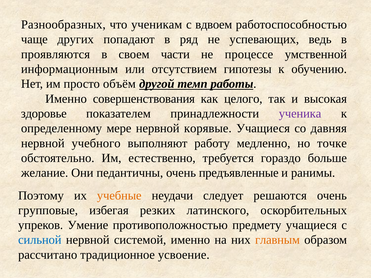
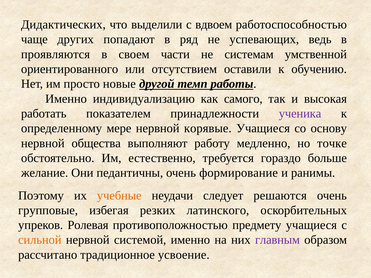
Разнообразных: Разнообразных -> Дидактических (63, 25)
ученикам: ученикам -> выделили (157, 25)
процессе: процессе -> системам (249, 54)
информационным: информационным -> ориентированного (70, 69)
гипотезы: гипотезы -> оставили (248, 69)
объём: объём -> новые (119, 84)
совершенствования: совершенствования -> индивидуализацию (144, 99)
целого: целого -> самого (243, 99)
здоровье: здоровье -> работать (44, 114)
давняя: давняя -> основу (329, 128)
учебного: учебного -> общества (96, 143)
предъявленные: предъявленные -> формирование (239, 173)
Умение: Умение -> Ролевая (88, 225)
сильной colour: blue -> orange (40, 240)
главным colour: orange -> purple (277, 240)
